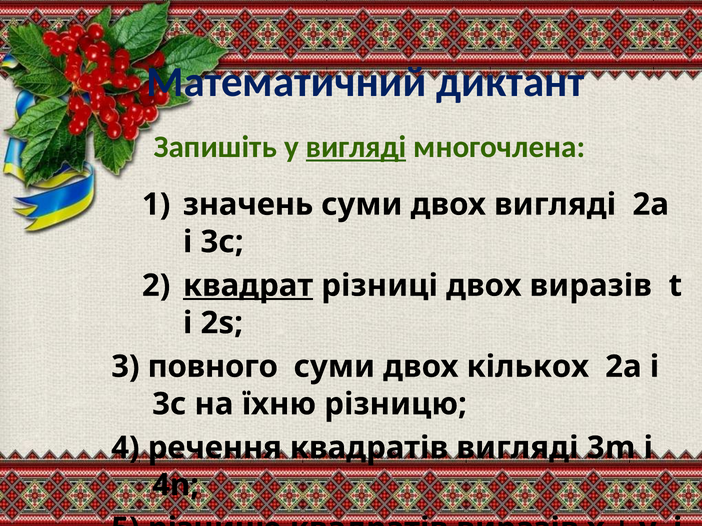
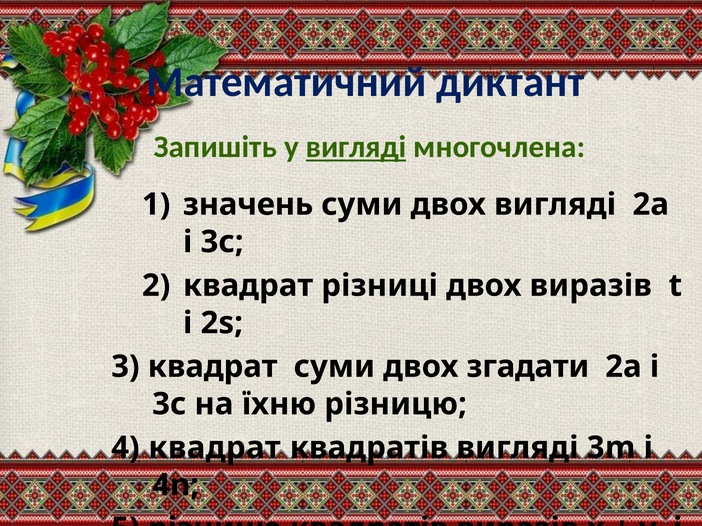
квадрат underline: present -> none (248, 286)
3 повного: повного -> квадрат (213, 367)
кількох: кількох -> згадати (528, 367)
4 речення: речення -> квадрат (214, 448)
